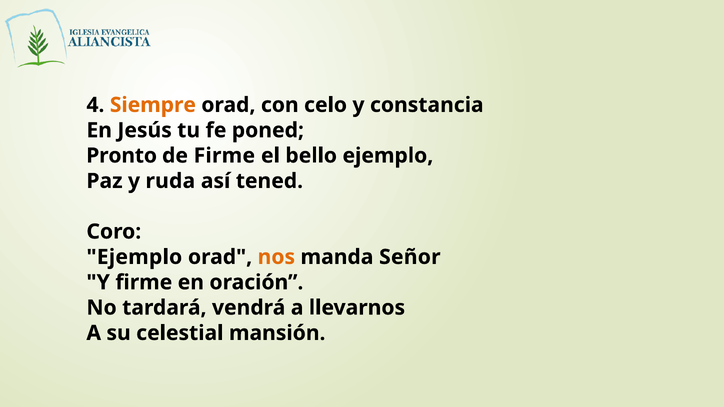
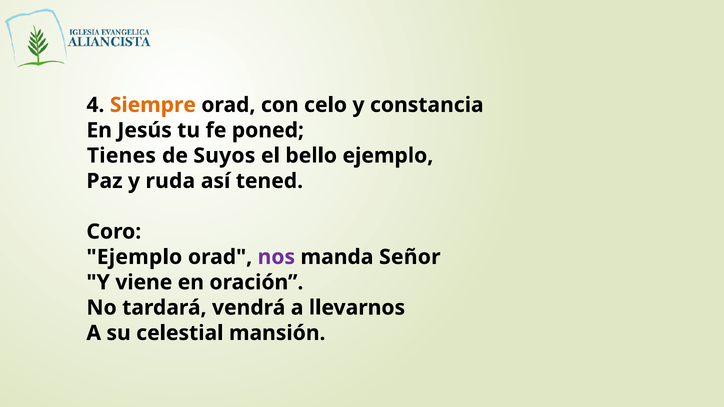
Pronto: Pronto -> Tienes (121, 156)
de Firme: Firme -> Suyos (224, 156)
nos colour: orange -> purple (276, 257)
Y firme: firme -> viene (144, 283)
